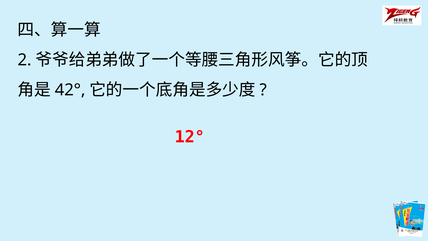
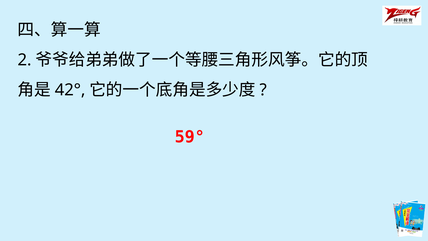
12°: 12° -> 59° (190, 137)
